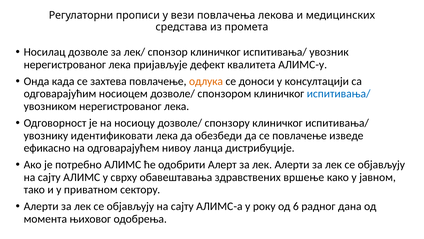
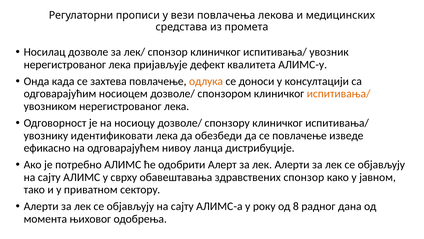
испитивања/ colour: blue -> orange (339, 94)
здравствених вршење: вршење -> спонзор (304, 177)
6: 6 -> 8 (296, 206)
